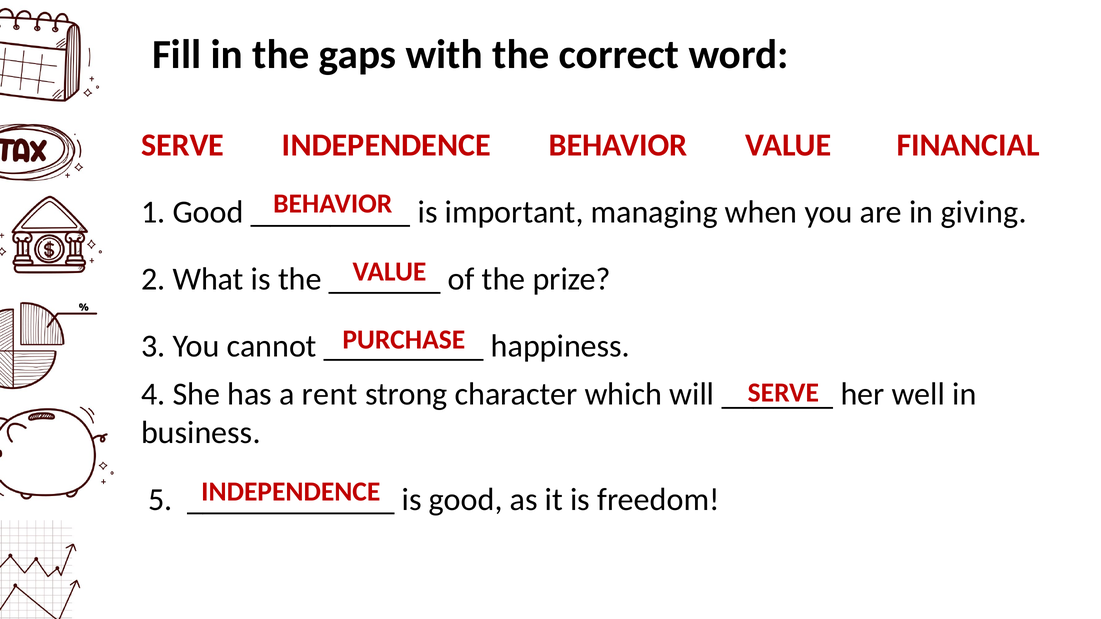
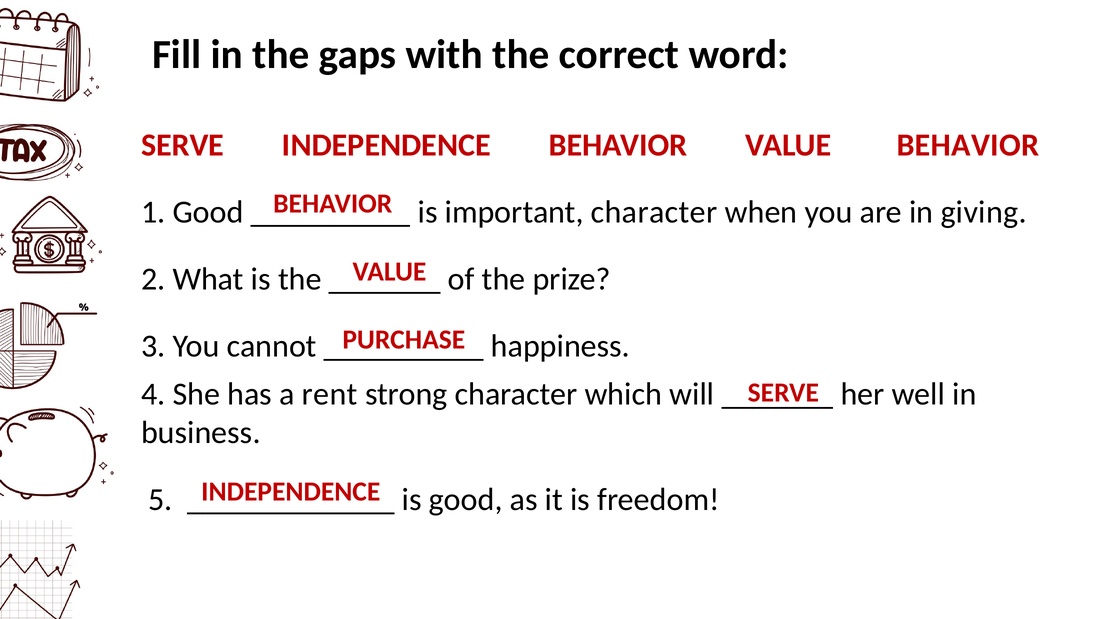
VALUE FINANCIAL: FINANCIAL -> BEHAVIOR (968, 145)
important managing: managing -> character (654, 212)
